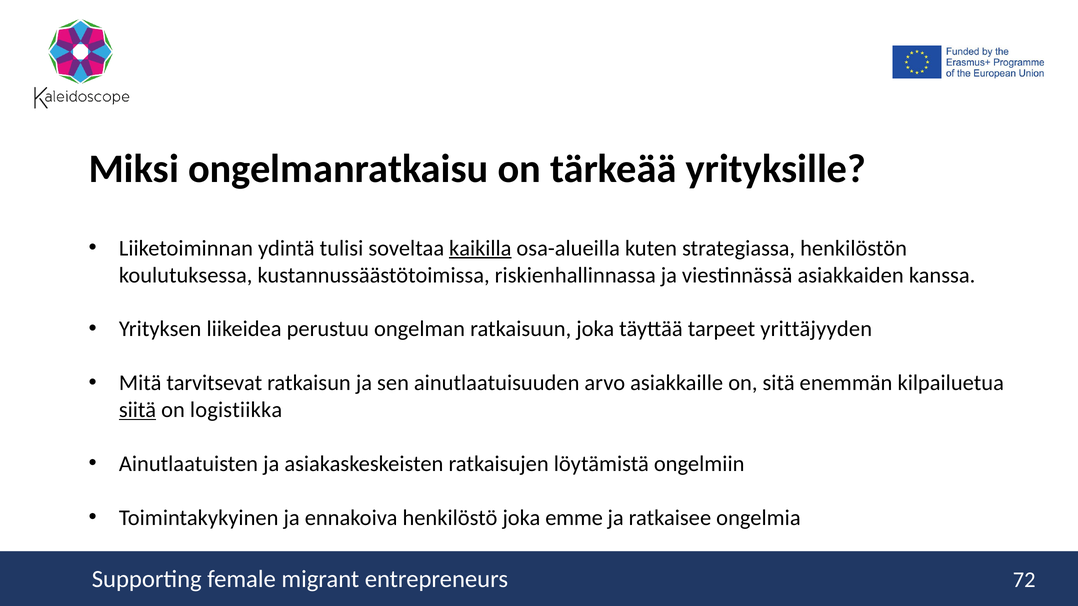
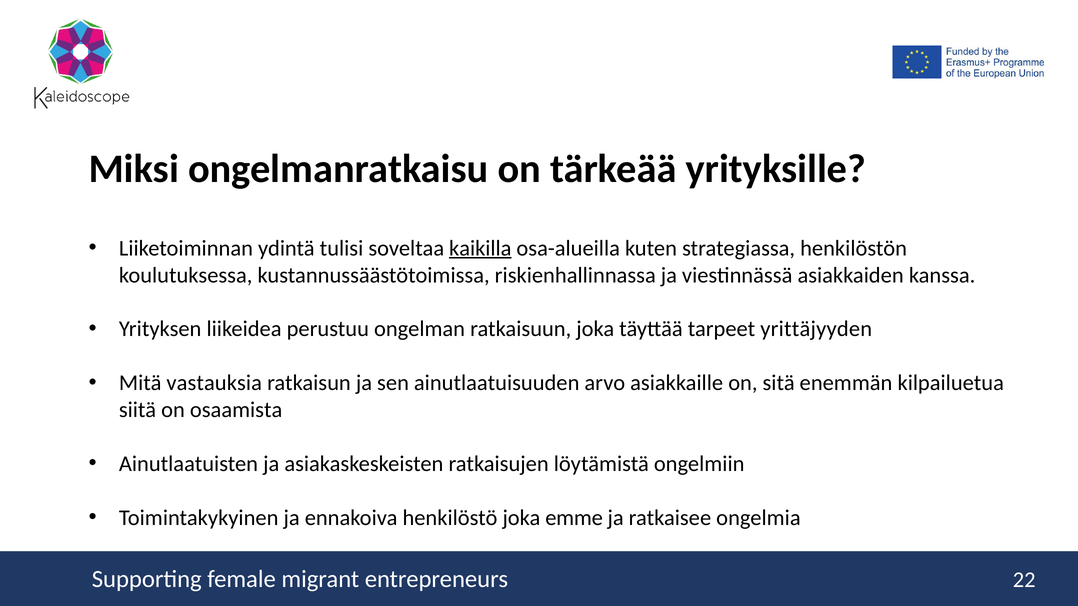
tarvitsevat: tarvitsevat -> vastauksia (214, 383)
siitä underline: present -> none (138, 410)
logistiikka: logistiikka -> osaamista (236, 410)
72: 72 -> 22 (1024, 580)
